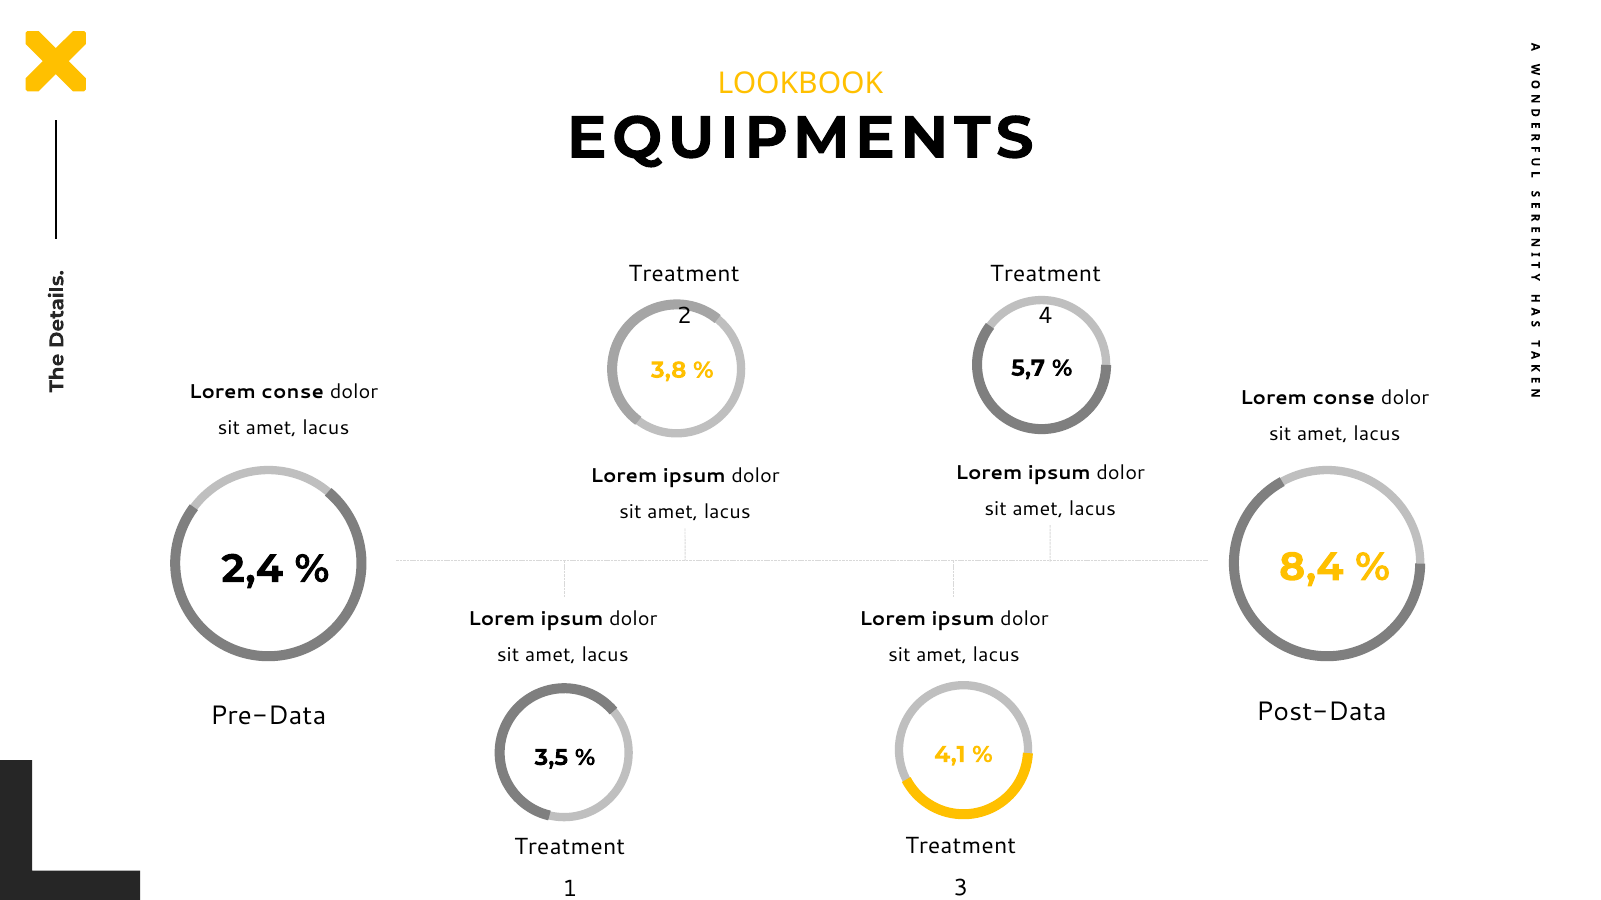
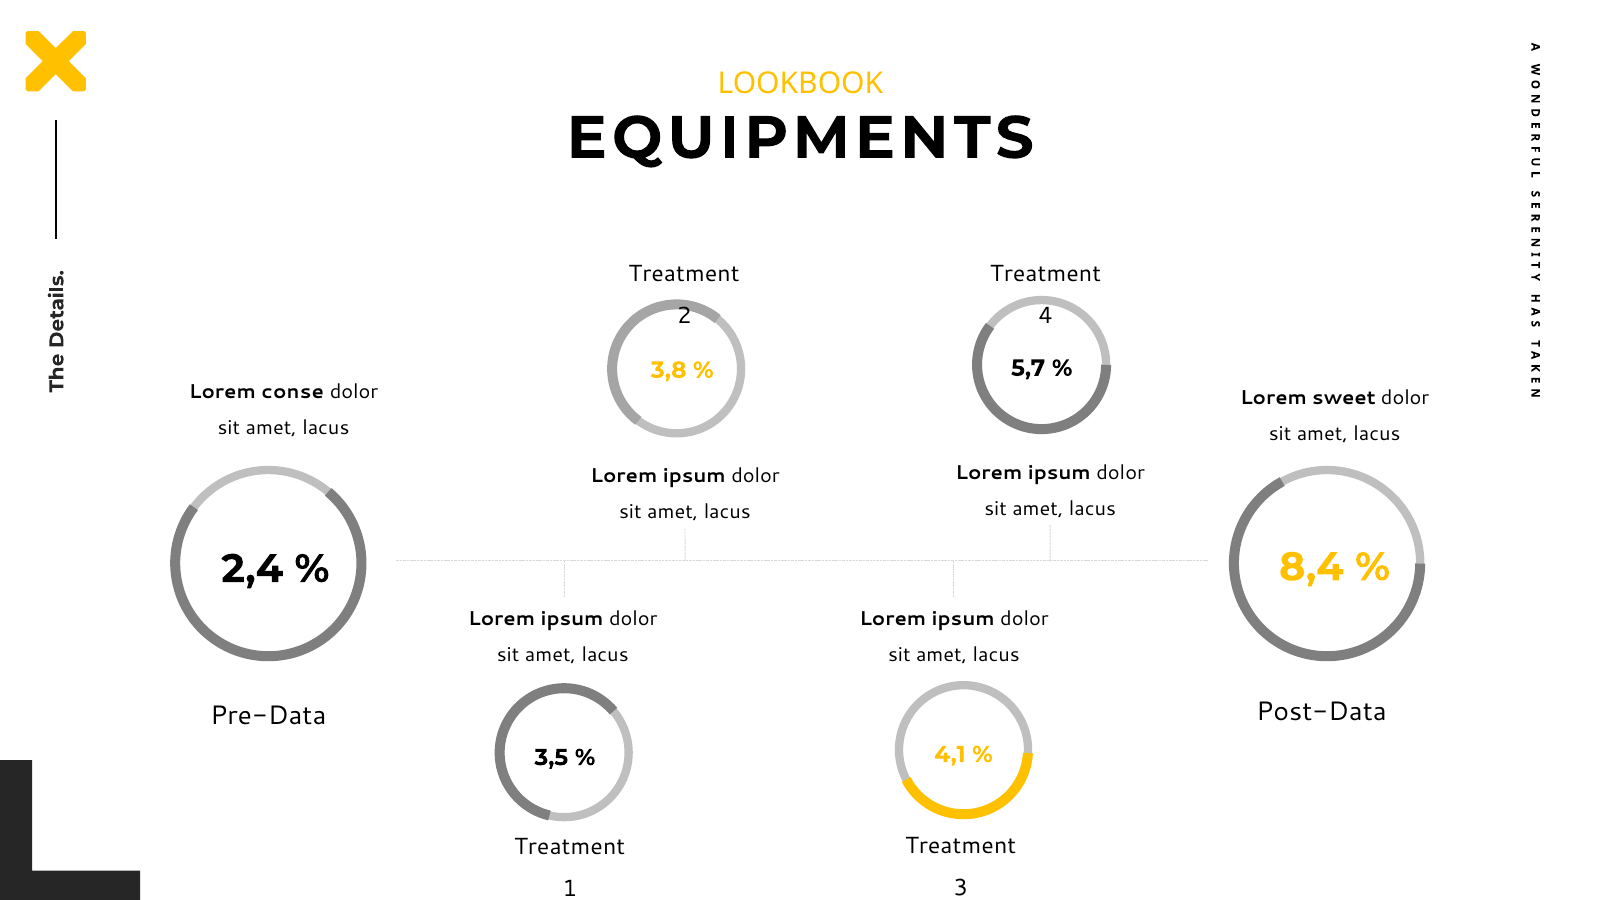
conse: conse -> sweet (1344, 398)
